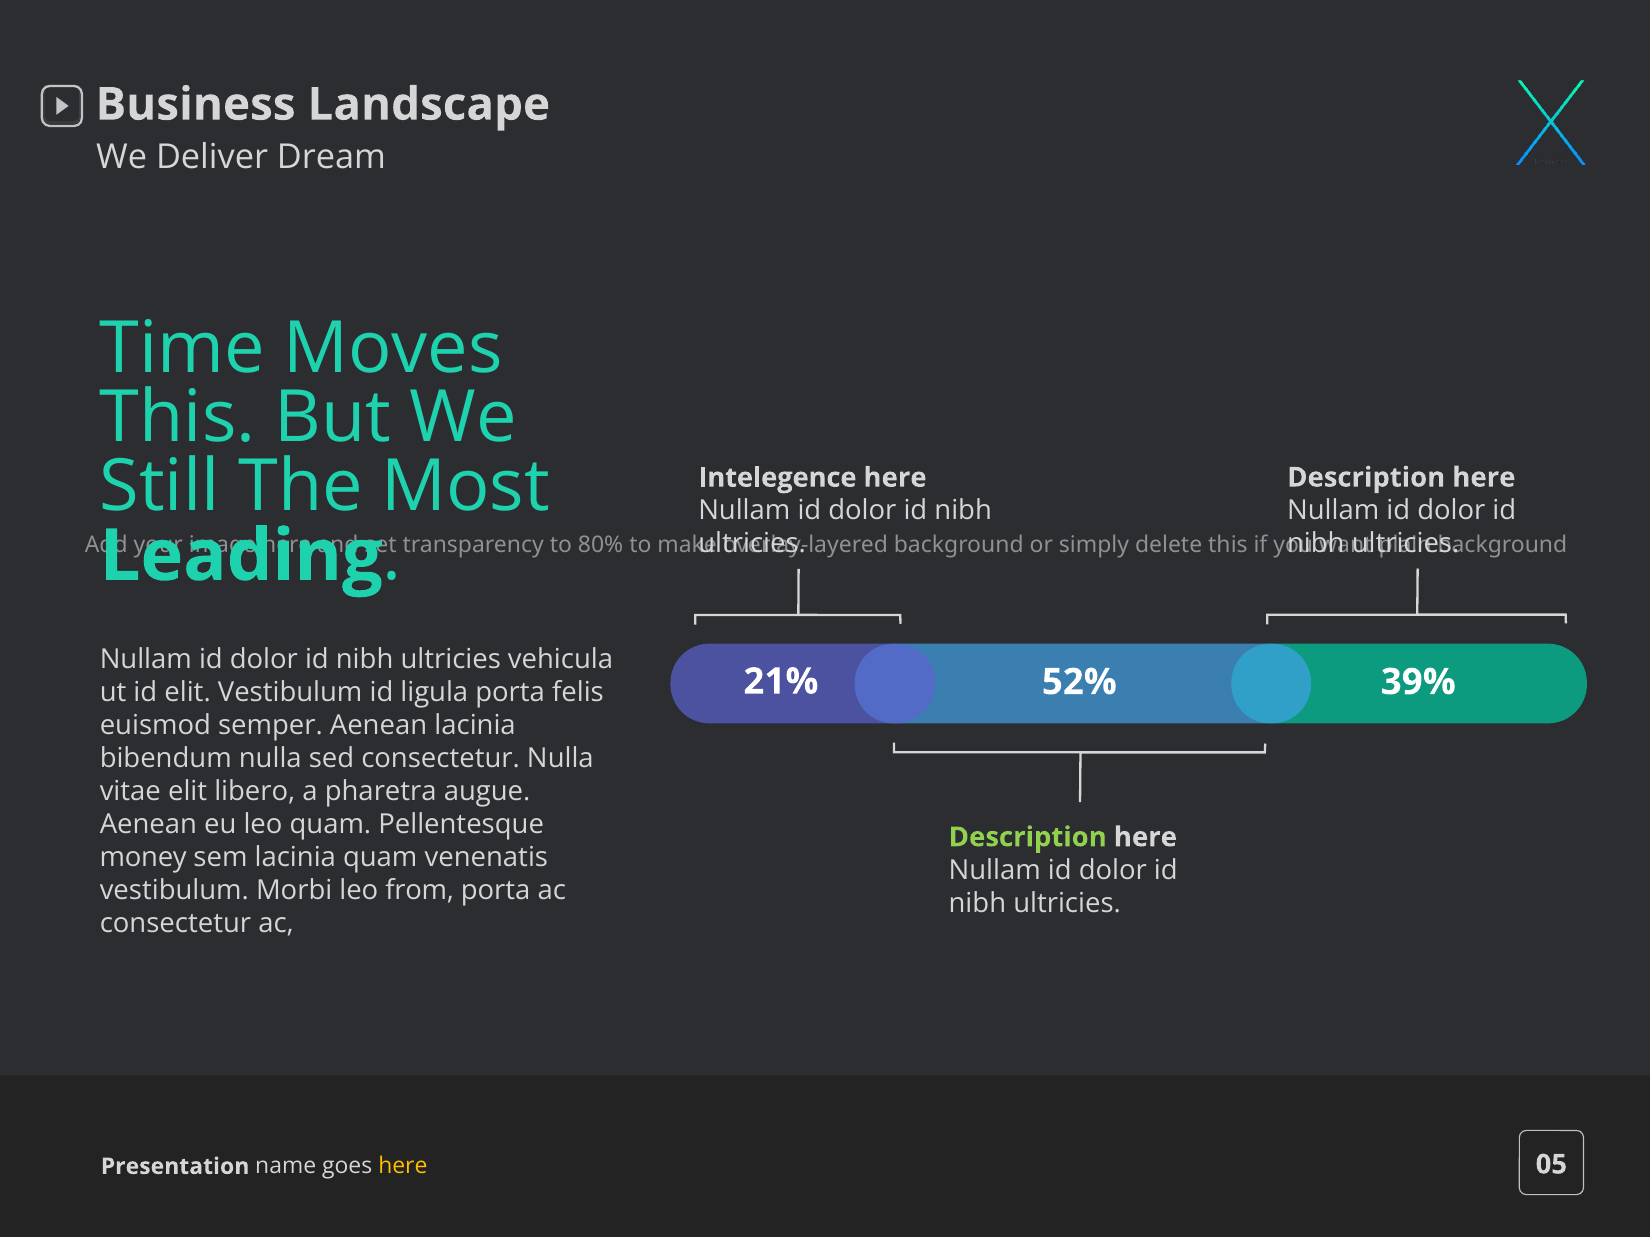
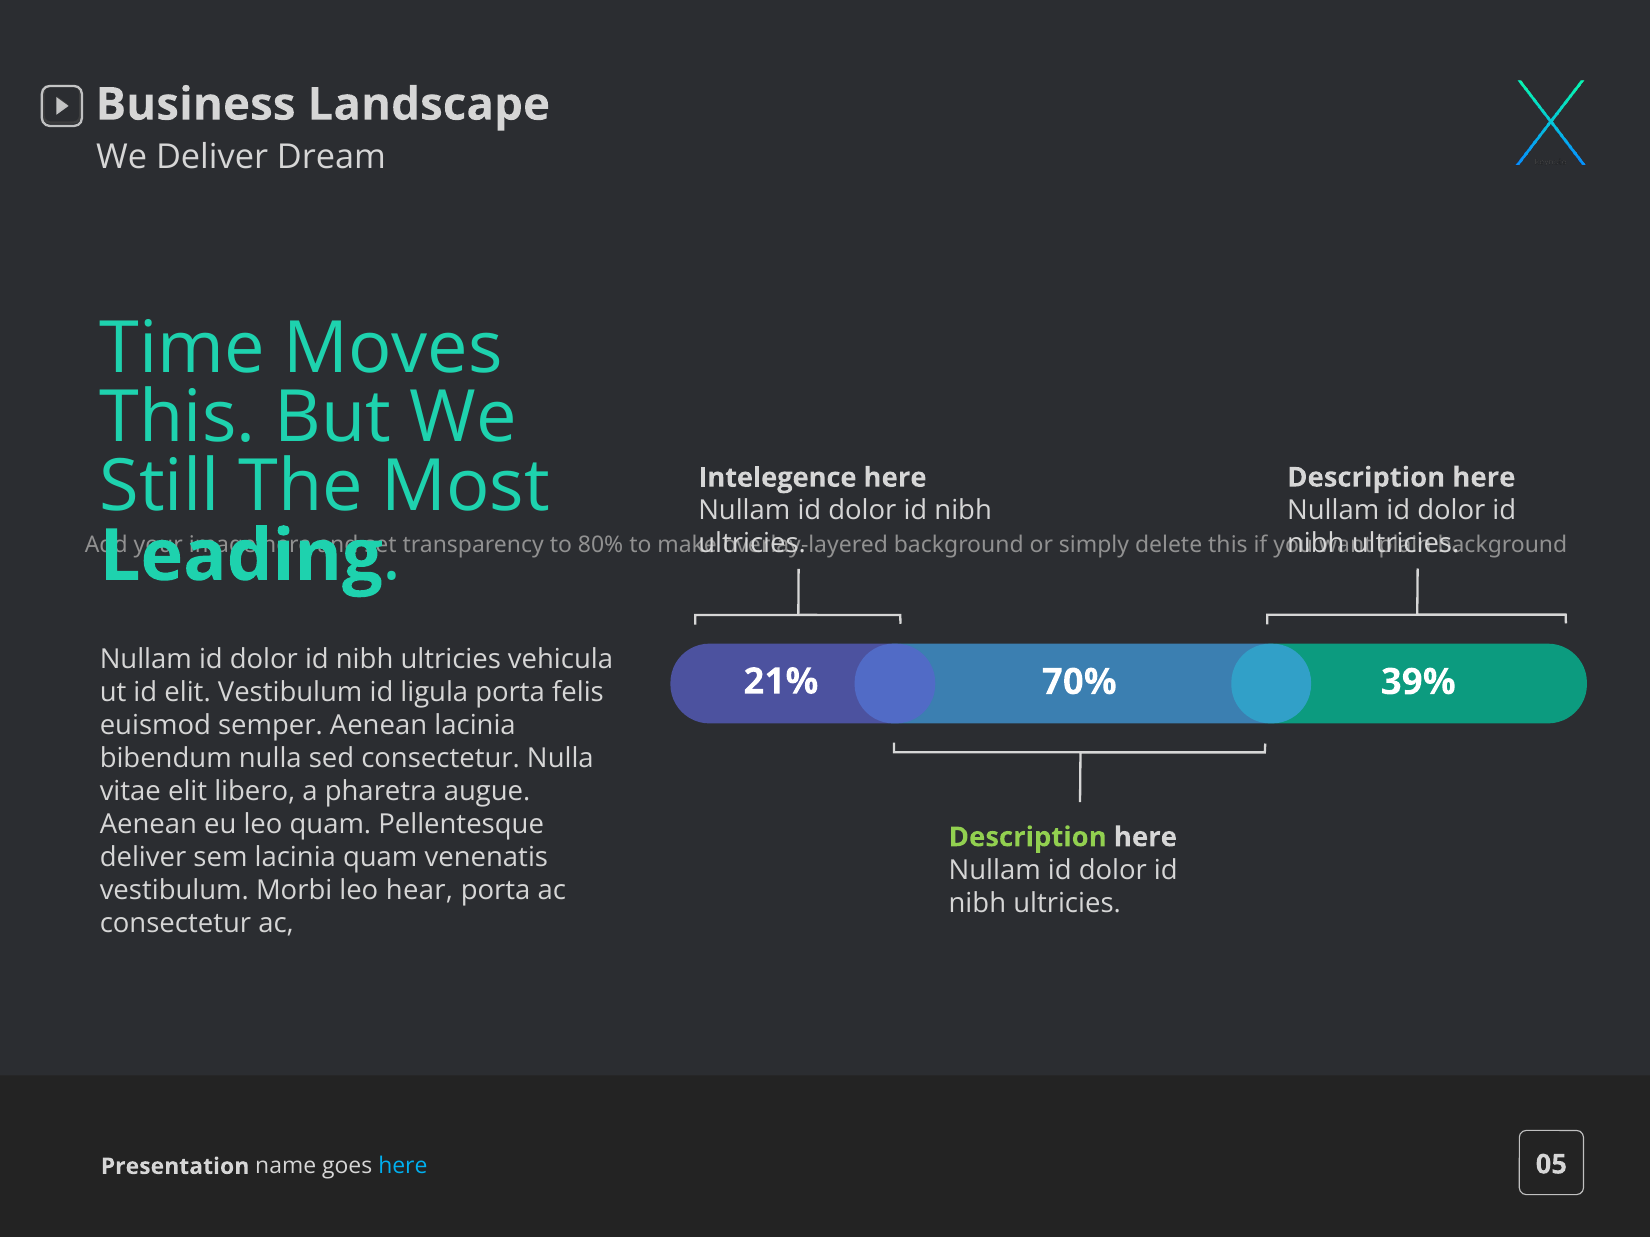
52%: 52% -> 70% (1079, 682)
money: money -> deliver (143, 858)
from: from -> hear (419, 891)
here colour: yellow -> light blue (403, 1167)
